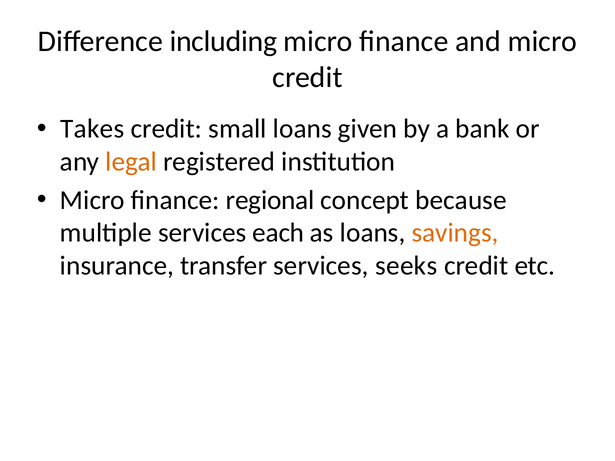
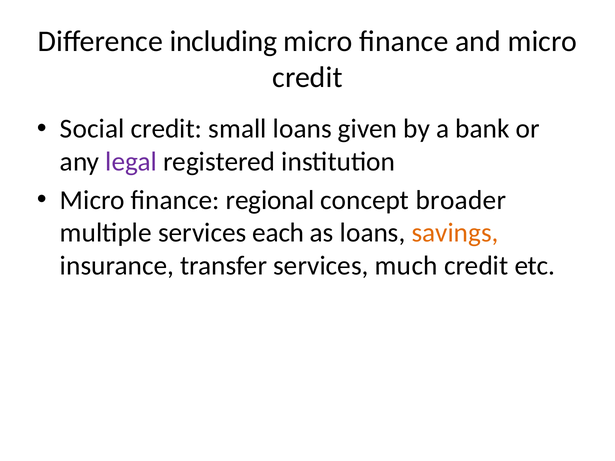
Takes: Takes -> Social (92, 129)
legal colour: orange -> purple (131, 162)
because: because -> broader (461, 200)
seeks: seeks -> much (406, 266)
